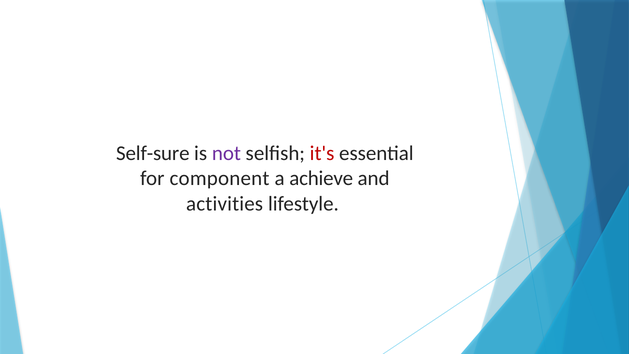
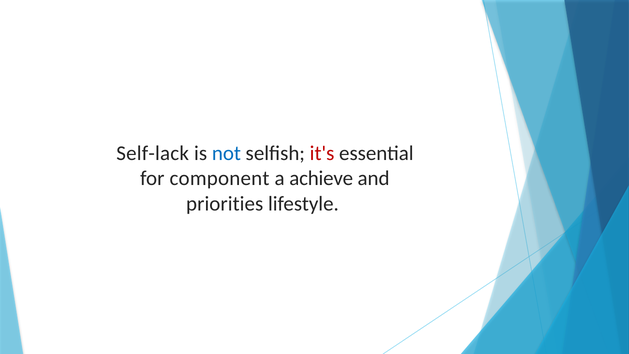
Self-sure: Self-sure -> Self-lack (153, 153)
not colour: purple -> blue (226, 153)
activities: activities -> priorities (225, 204)
